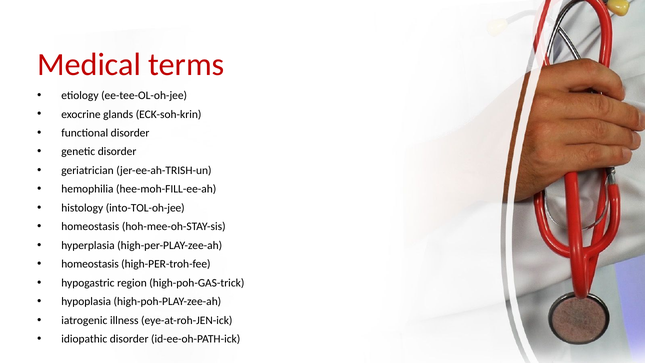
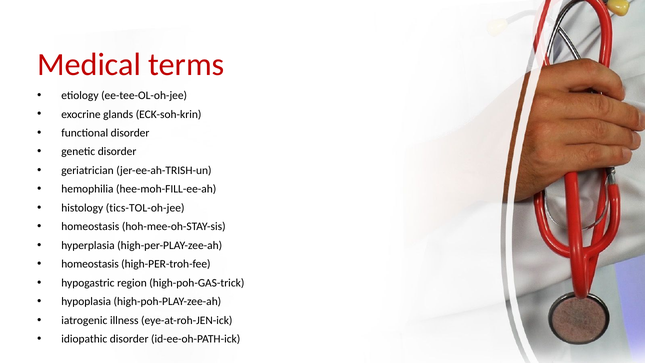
into-TOL-oh-jee: into-TOL-oh-jee -> tics-TOL-oh-jee (145, 208)
